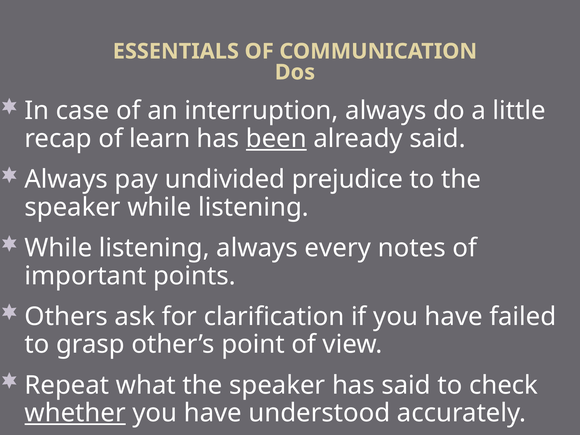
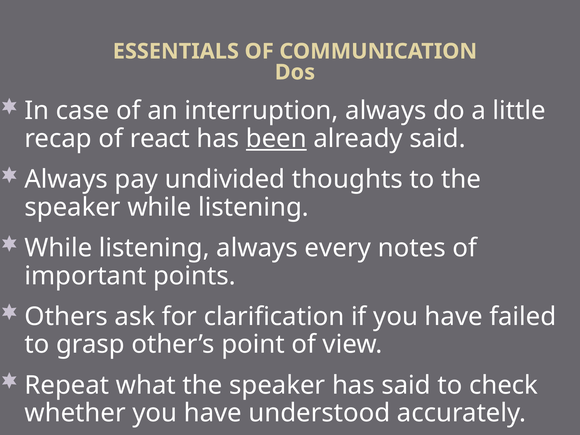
learn: learn -> react (160, 139)
prejudice: prejudice -> thoughts (347, 179)
whether underline: present -> none (75, 413)
